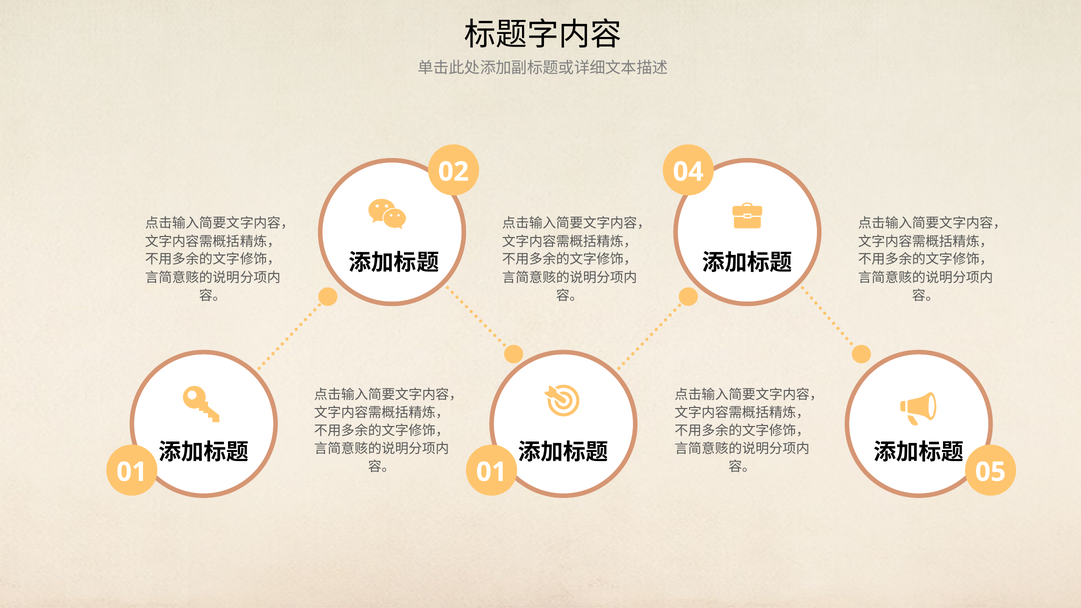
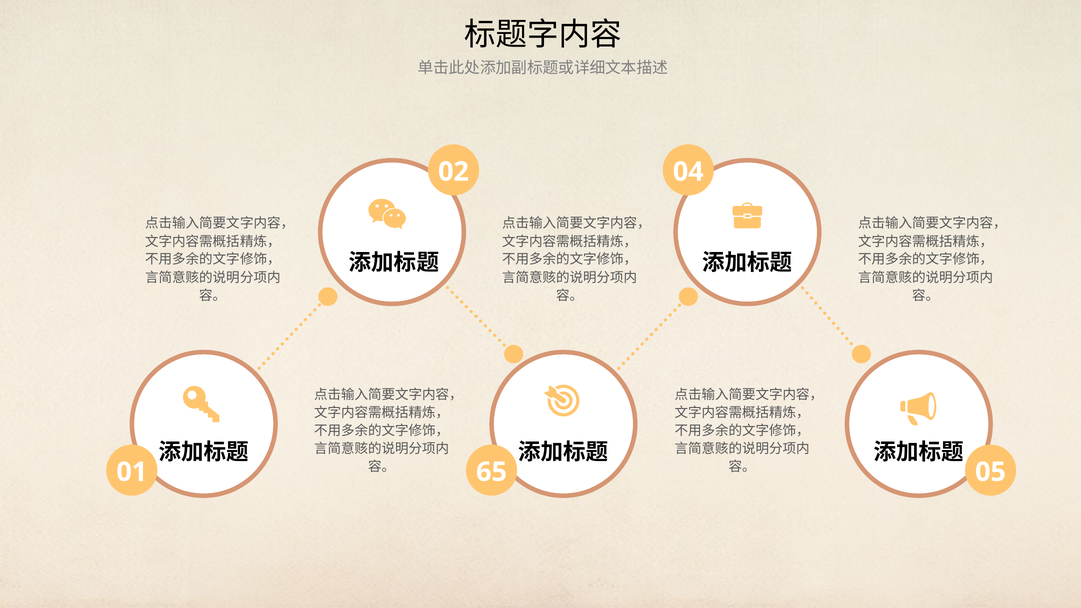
01 01: 01 -> 65 (492, 472)
